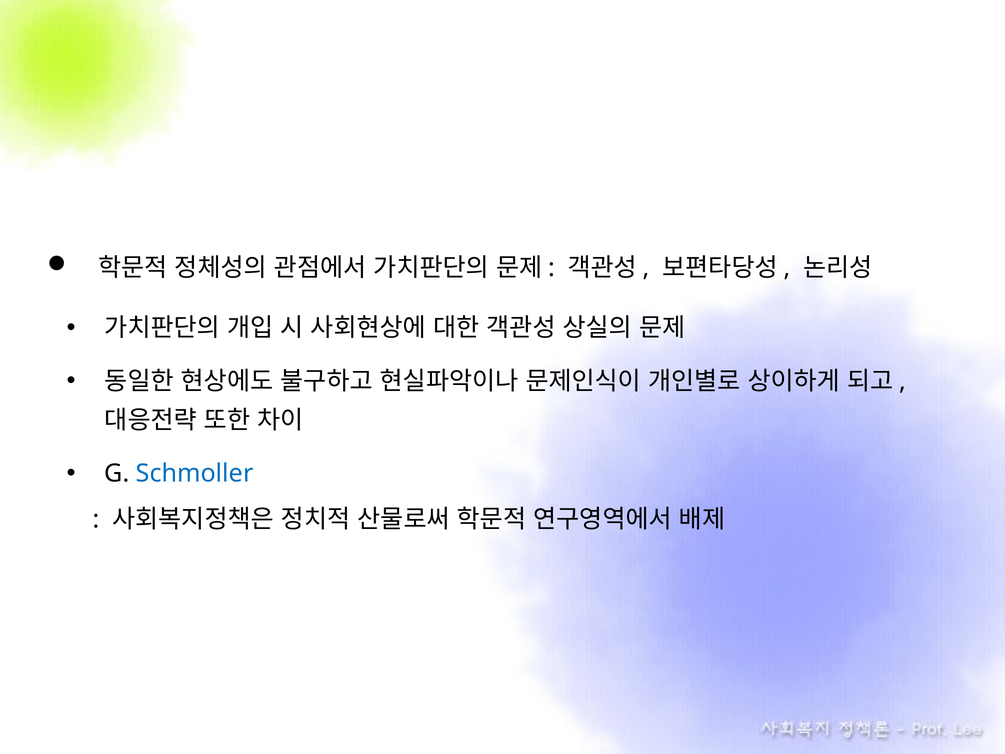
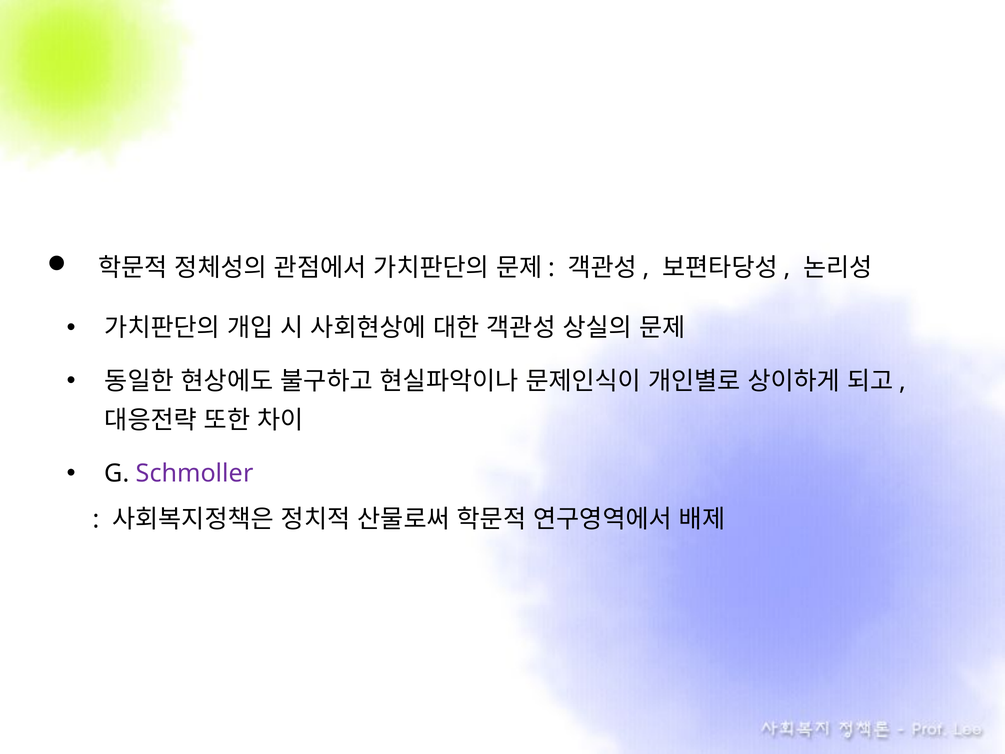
Schmoller colour: blue -> purple (195, 473)
